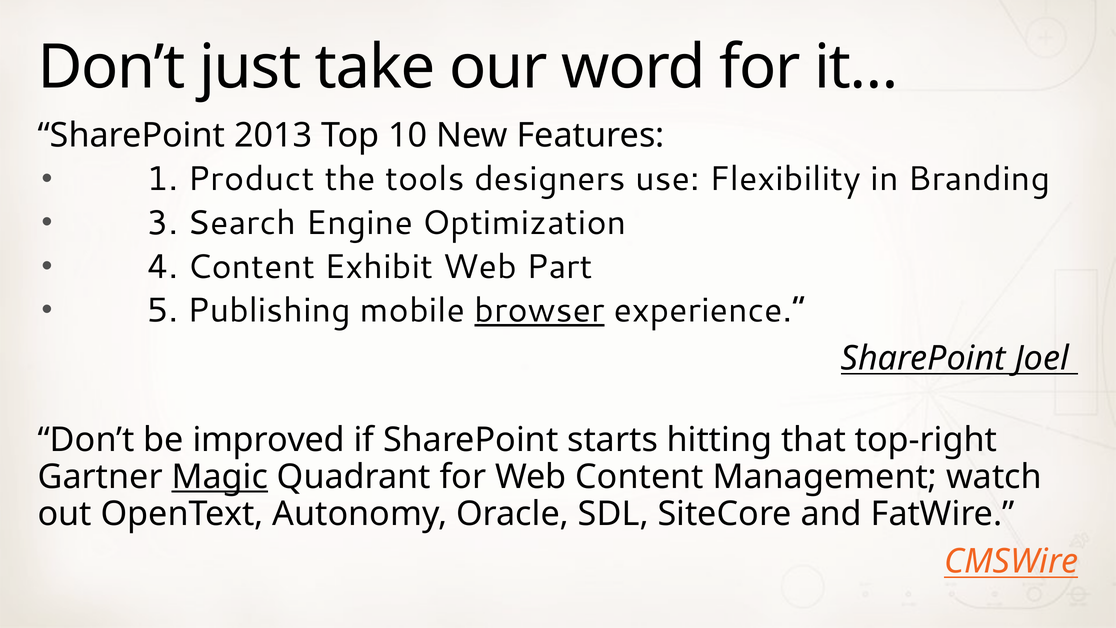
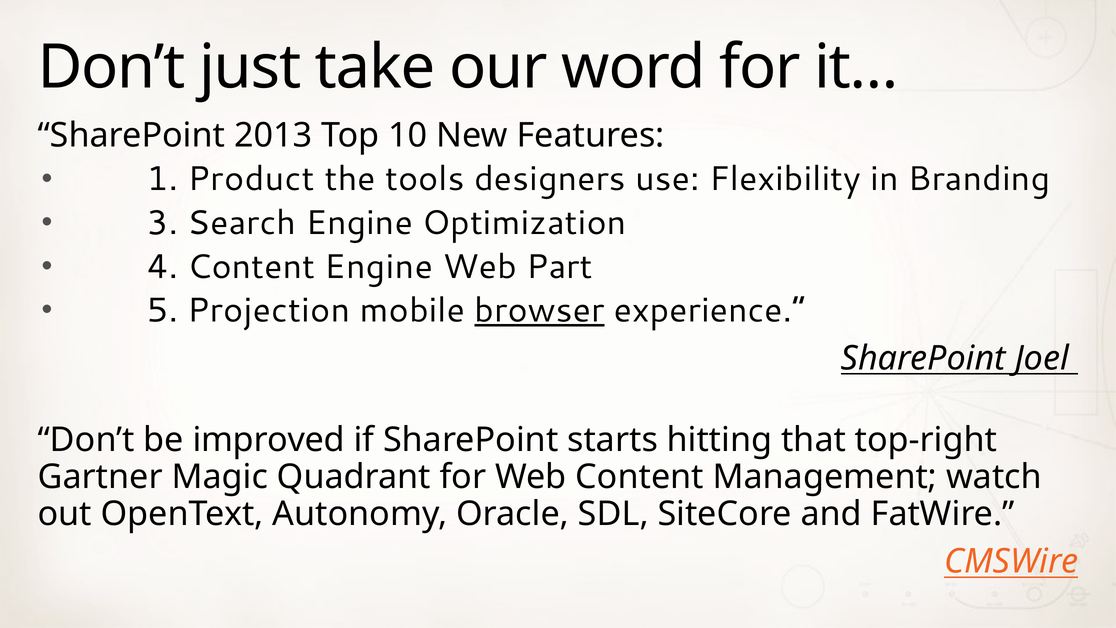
Content Exhibit: Exhibit -> Engine (379, 267)
Publishing: Publishing -> Projection (269, 310)
Magic underline: present -> none (220, 477)
